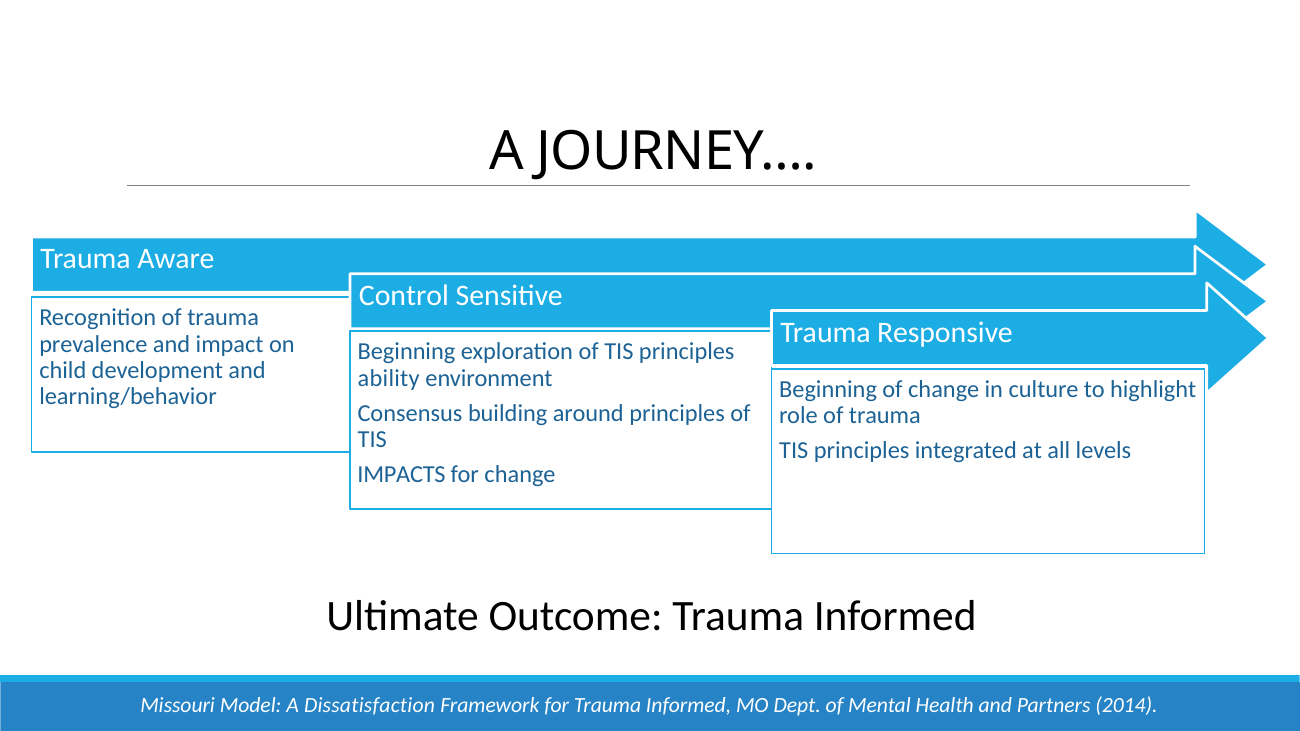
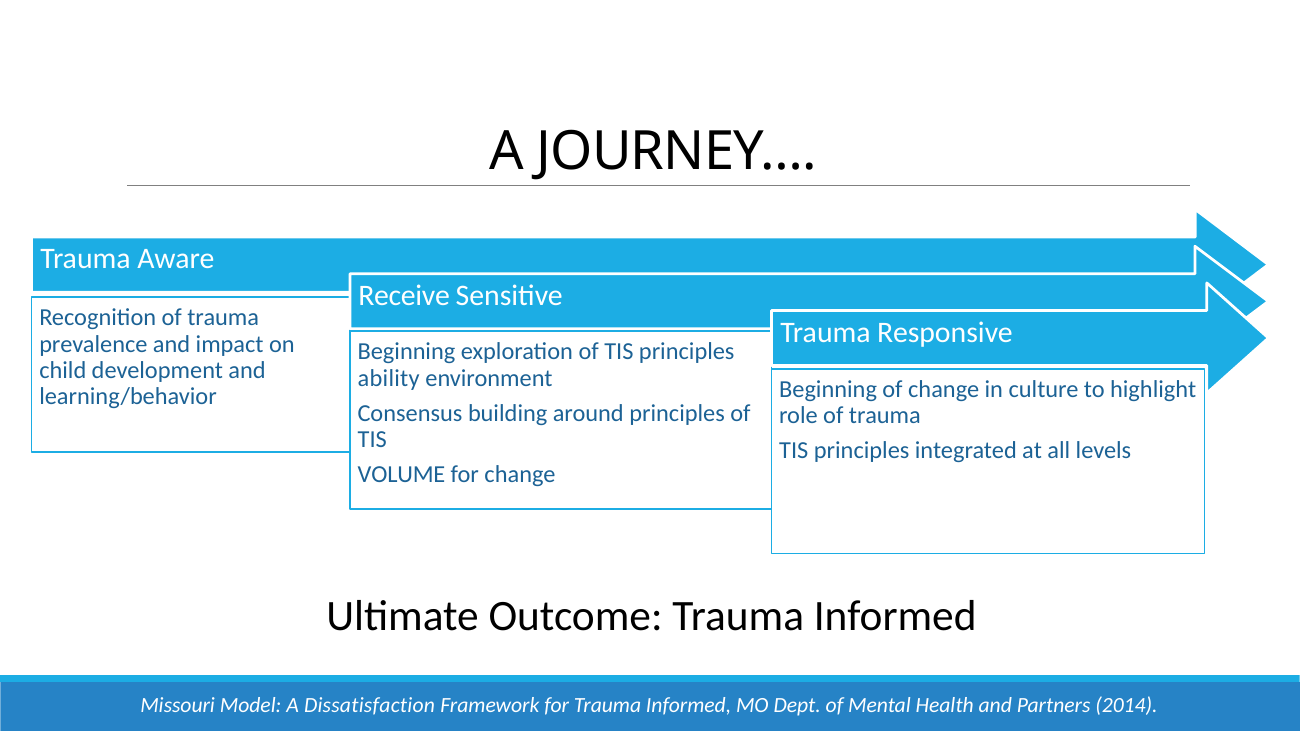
Control: Control -> Receive (404, 296)
IMPACTS: IMPACTS -> VOLUME (402, 474)
